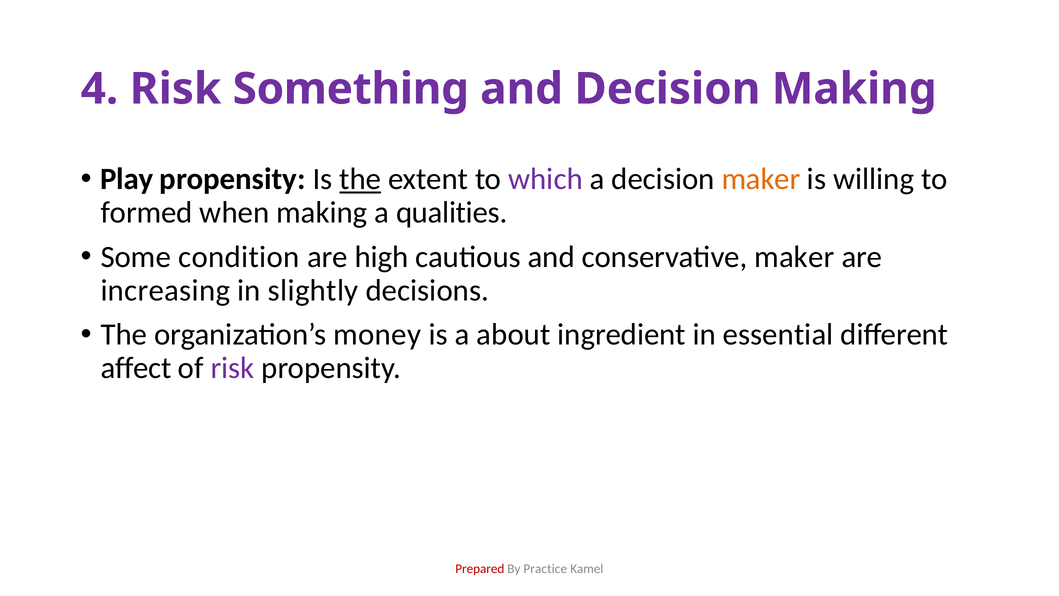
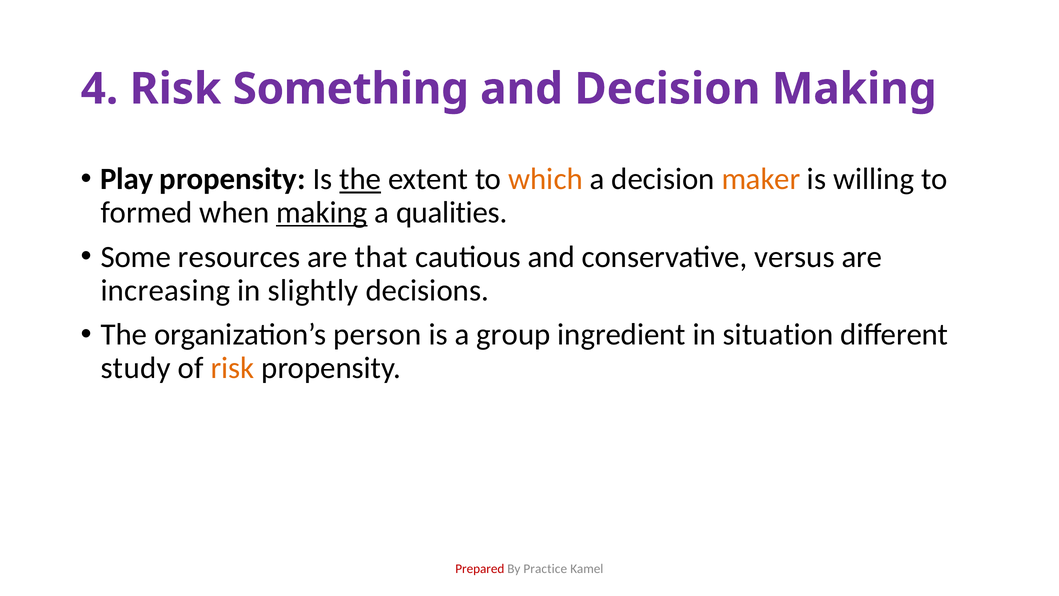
which colour: purple -> orange (545, 179)
making underline: none -> present (322, 212)
condition: condition -> resources (239, 257)
high: high -> that (381, 257)
conservative maker: maker -> versus (794, 257)
money: money -> person (377, 335)
about: about -> group (513, 335)
essential: essential -> situation (778, 335)
affect: affect -> study (136, 368)
risk colour: purple -> orange (232, 368)
